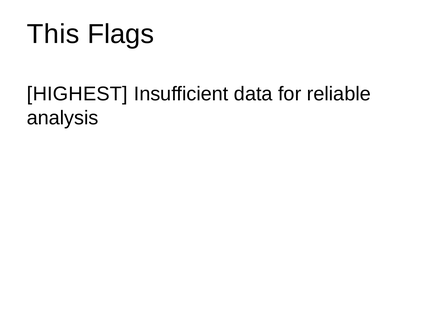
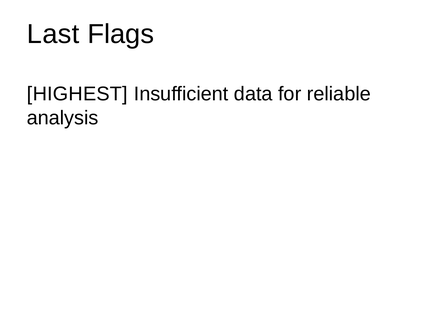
This: This -> Last (53, 34)
